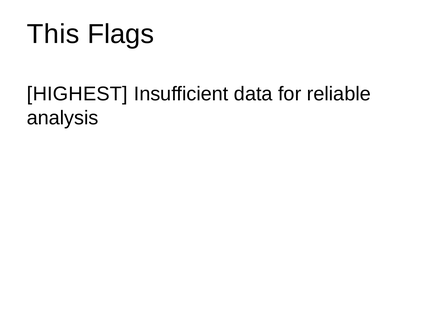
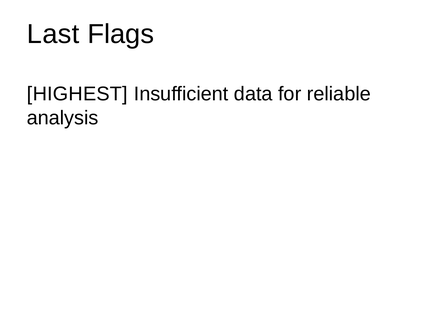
This: This -> Last (53, 34)
